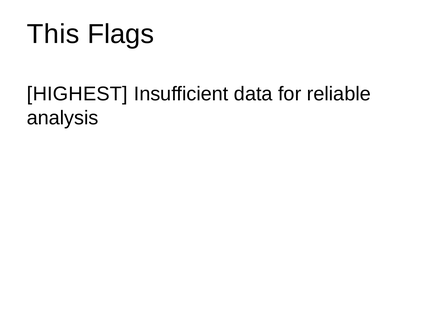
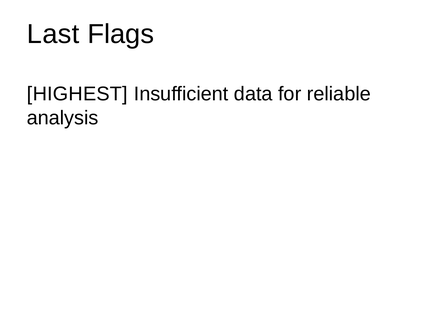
This: This -> Last (53, 34)
